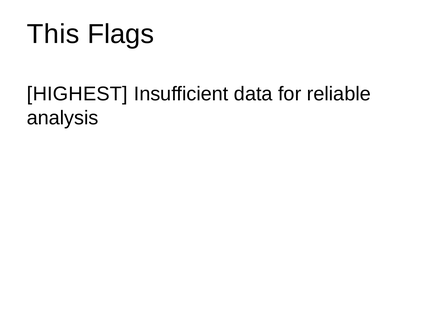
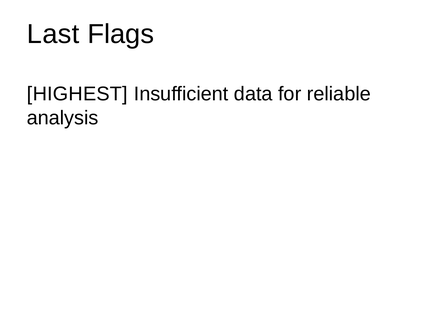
This: This -> Last (53, 34)
